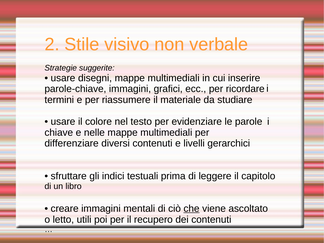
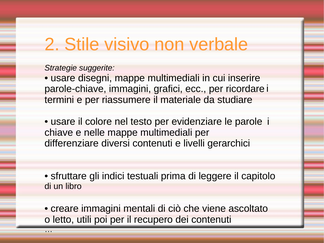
che underline: present -> none (192, 209)
